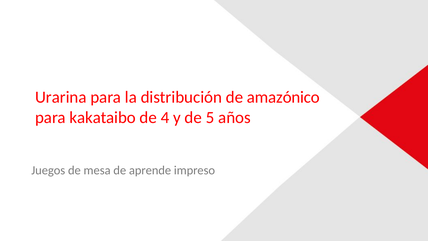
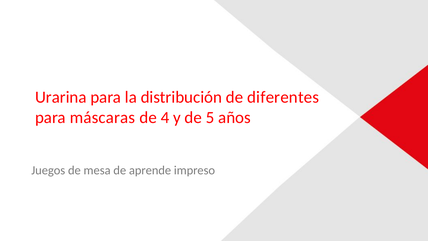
amazónico: amazónico -> diferentes (283, 97)
kakataibo: kakataibo -> máscaras (103, 117)
